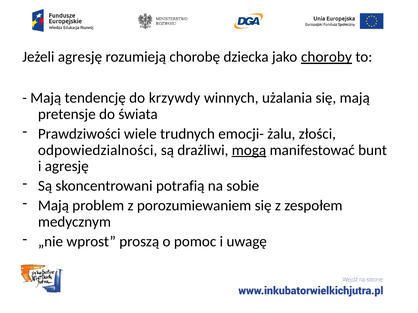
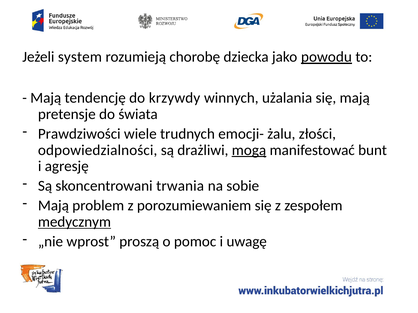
Jeżeli agresję: agresję -> system (80, 57)
choroby: choroby -> powodu (326, 57)
potrafią: potrafią -> trwania (180, 186)
medycznym underline: none -> present (74, 222)
